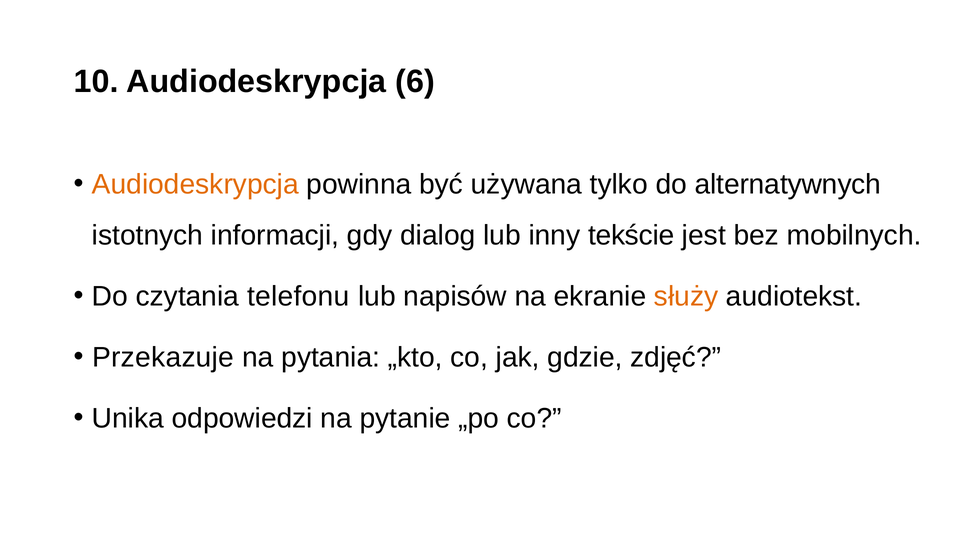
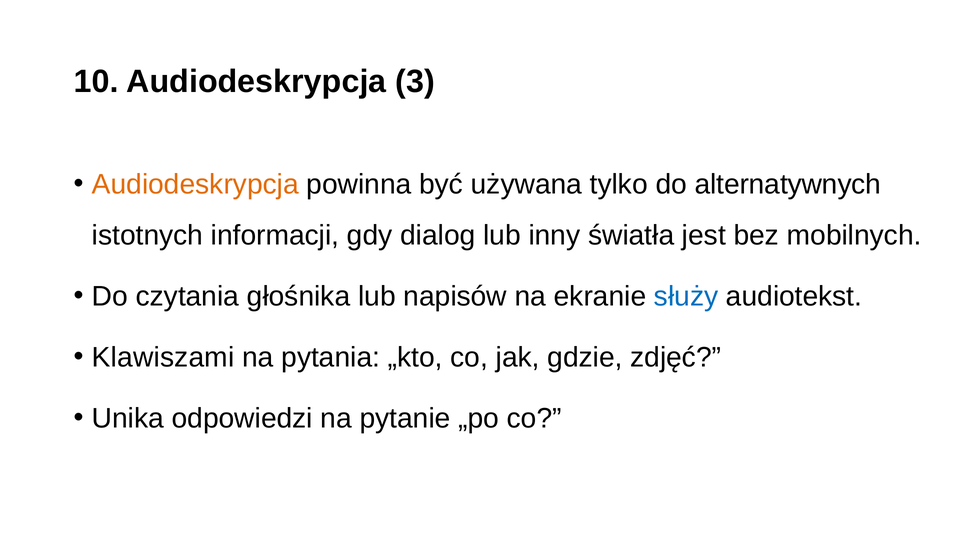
6: 6 -> 3 (415, 81)
tekście: tekście -> światła (631, 235)
telefonu: telefonu -> głośnika (299, 296)
służy colour: orange -> blue (686, 296)
Przekazuje: Przekazuje -> Klawiszami (163, 357)
